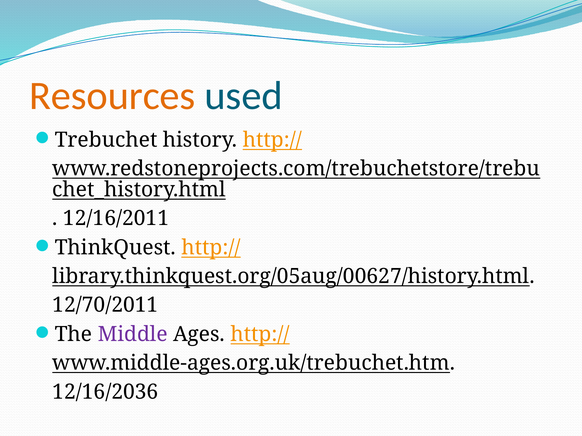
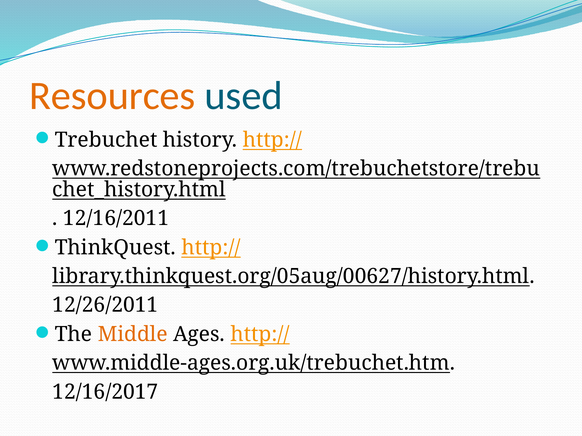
12/70/2011: 12/70/2011 -> 12/26/2011 (105, 305)
Middle colour: purple -> orange (133, 335)
12/16/2036: 12/16/2036 -> 12/16/2017 (105, 392)
